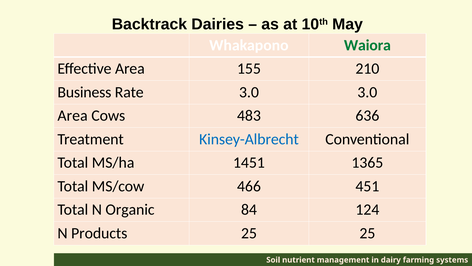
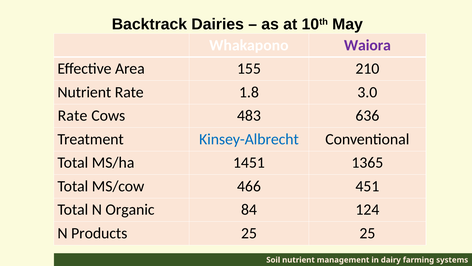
Waiora colour: green -> purple (367, 45)
Business: Business -> Nutrient (84, 92)
Rate 3.0: 3.0 -> 1.8 (249, 92)
Area: Area -> Rate (73, 115)
